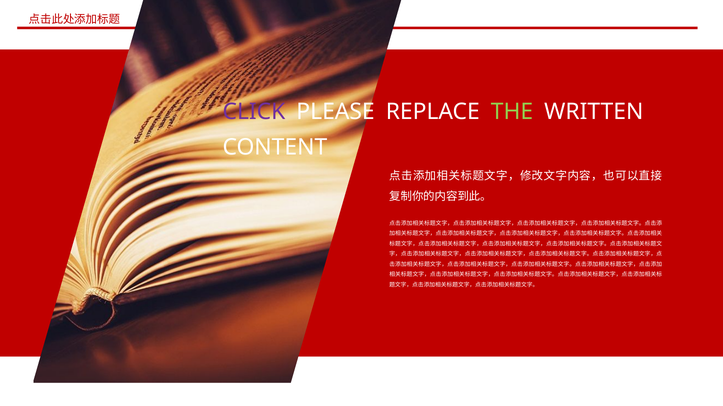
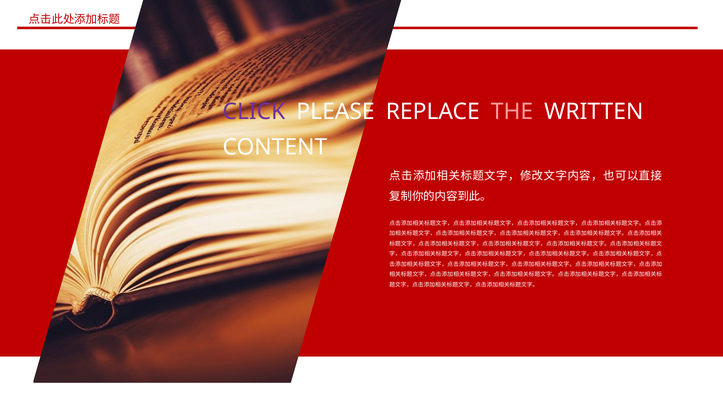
THE colour: light green -> pink (512, 112)
